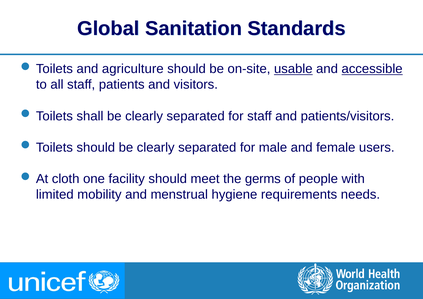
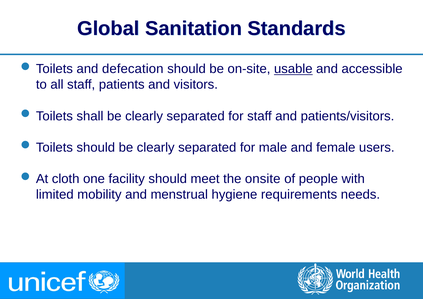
agriculture: agriculture -> defecation (133, 69)
accessible underline: present -> none (372, 69)
germs: germs -> onsite (263, 179)
